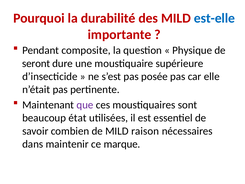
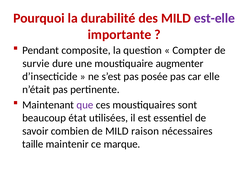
est-elle colour: blue -> purple (214, 18)
Physique: Physique -> Compter (192, 50)
seront: seront -> survie (36, 63)
supérieure: supérieure -> augmenter (180, 63)
dans: dans -> taille (33, 144)
